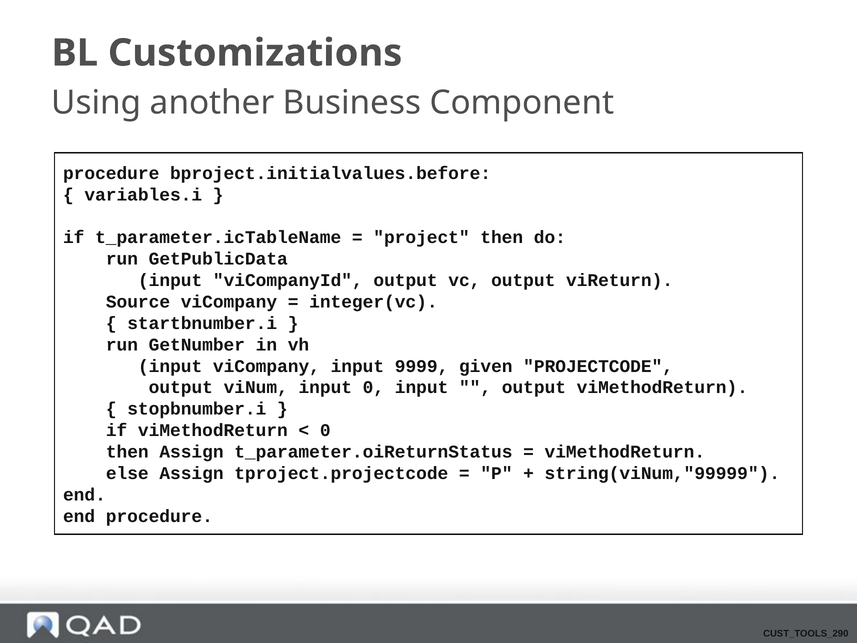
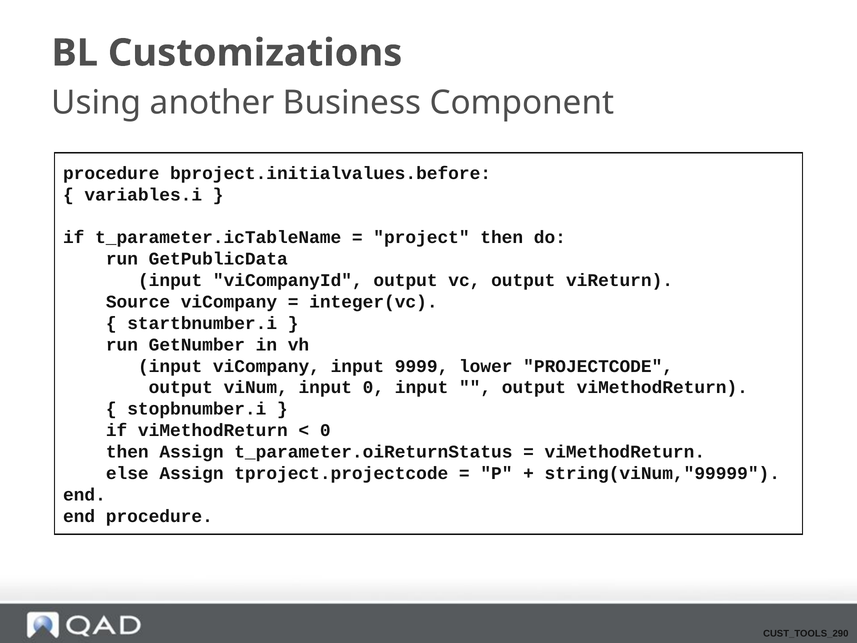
given: given -> lower (486, 366)
